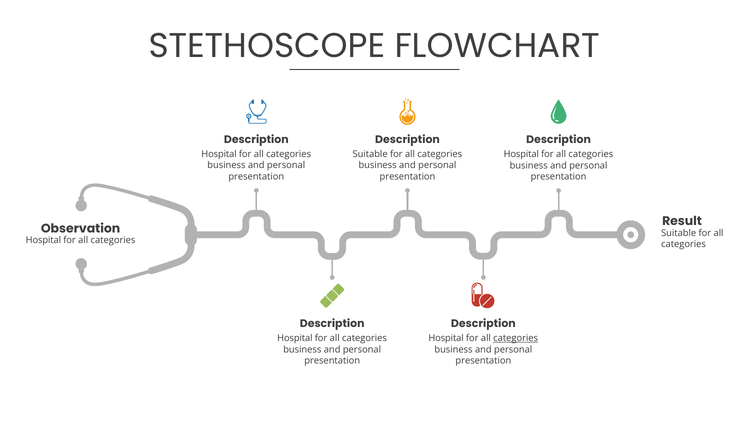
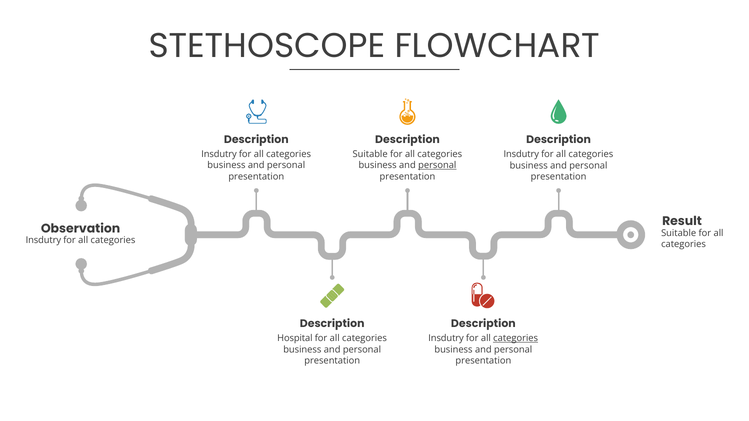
Hospital: Hospital -> Insdutry (219, 154)
Hospital: Hospital -> Insdutry (521, 154)
personal underline: none -> present (437, 165)
Hospital: Hospital -> Insdutry (43, 241)
Hospital: Hospital -> Insdutry (446, 338)
